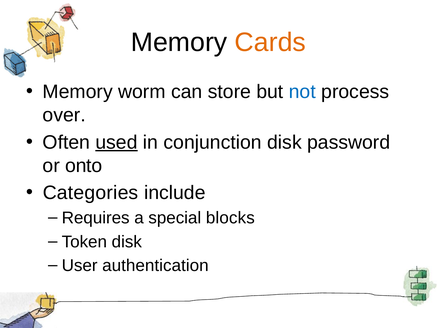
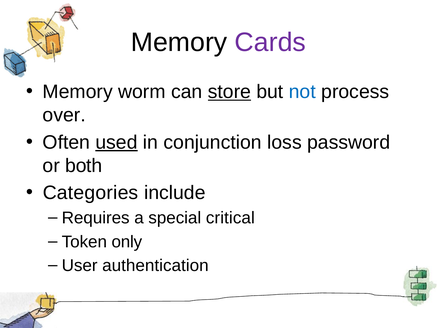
Cards colour: orange -> purple (270, 42)
store underline: none -> present (229, 92)
conjunction disk: disk -> loss (284, 142)
onto: onto -> both (84, 165)
blocks: blocks -> critical (230, 218)
Token disk: disk -> only (127, 242)
